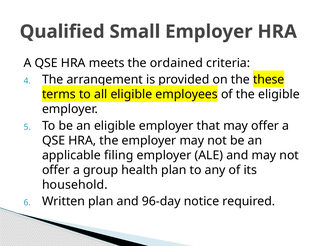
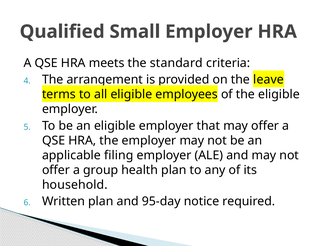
ordained: ordained -> standard (176, 63)
these: these -> leave (269, 80)
96-day: 96-day -> 95-day (161, 201)
